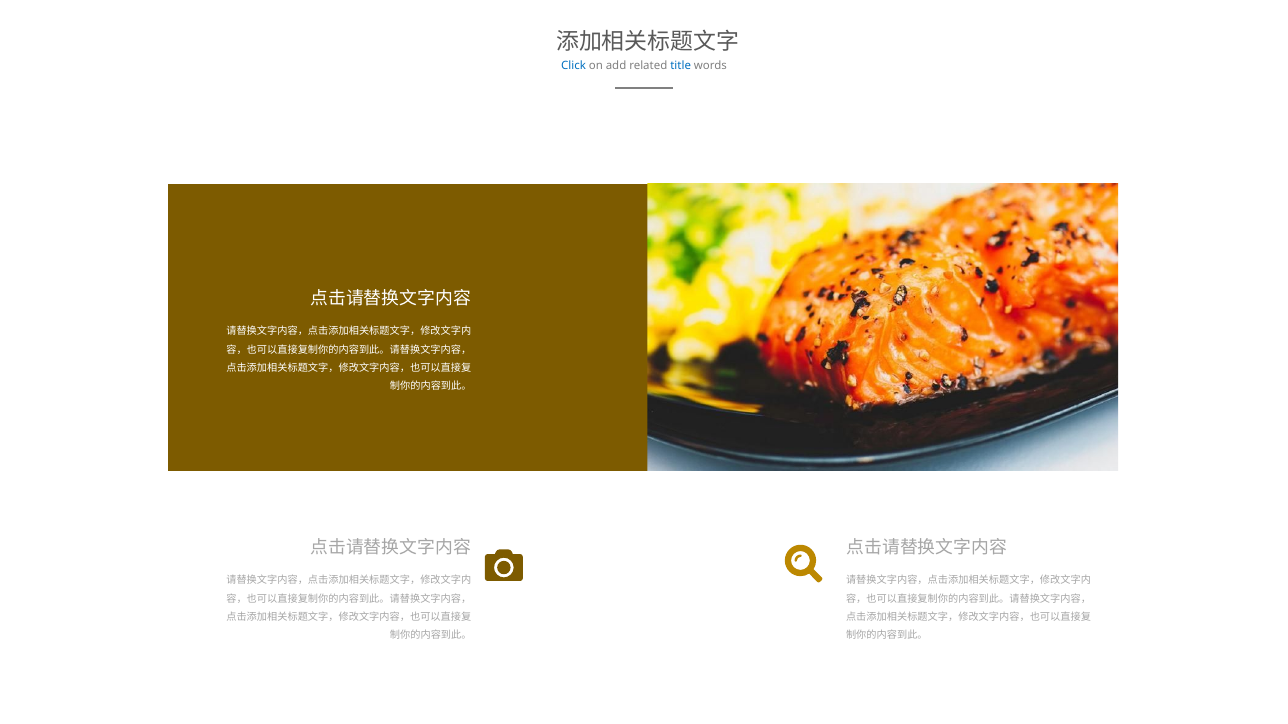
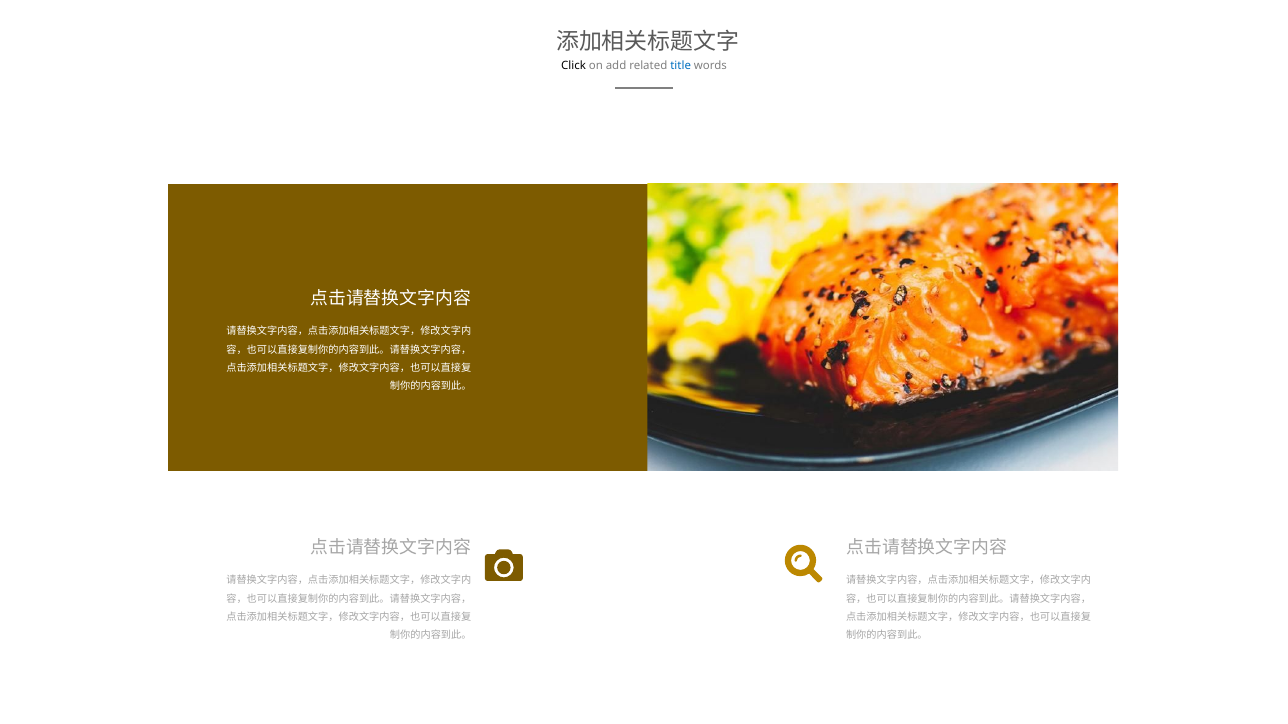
Click colour: blue -> black (574, 66)
